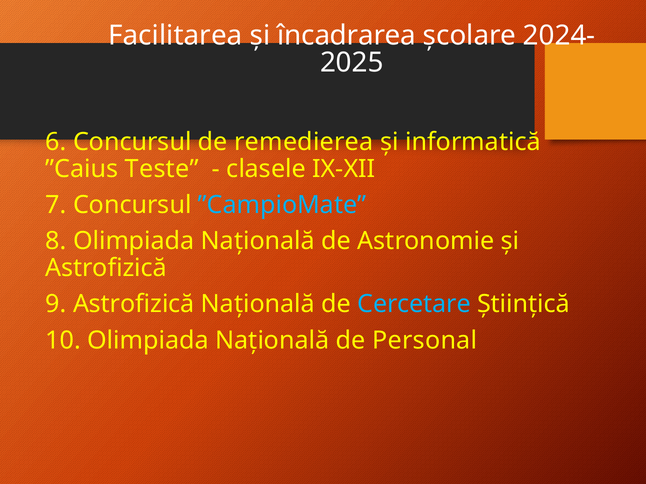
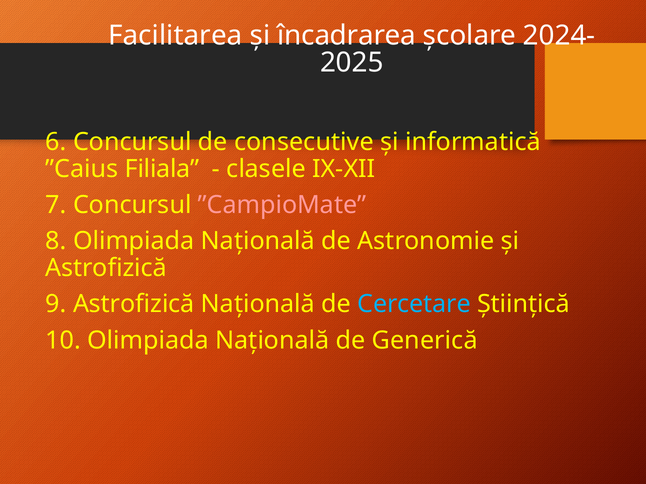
remedierea: remedierea -> consecutive (304, 142)
Teste: Teste -> Filiala (162, 169)
”CampioMate colour: light blue -> pink (282, 205)
Personal: Personal -> Generică (425, 341)
